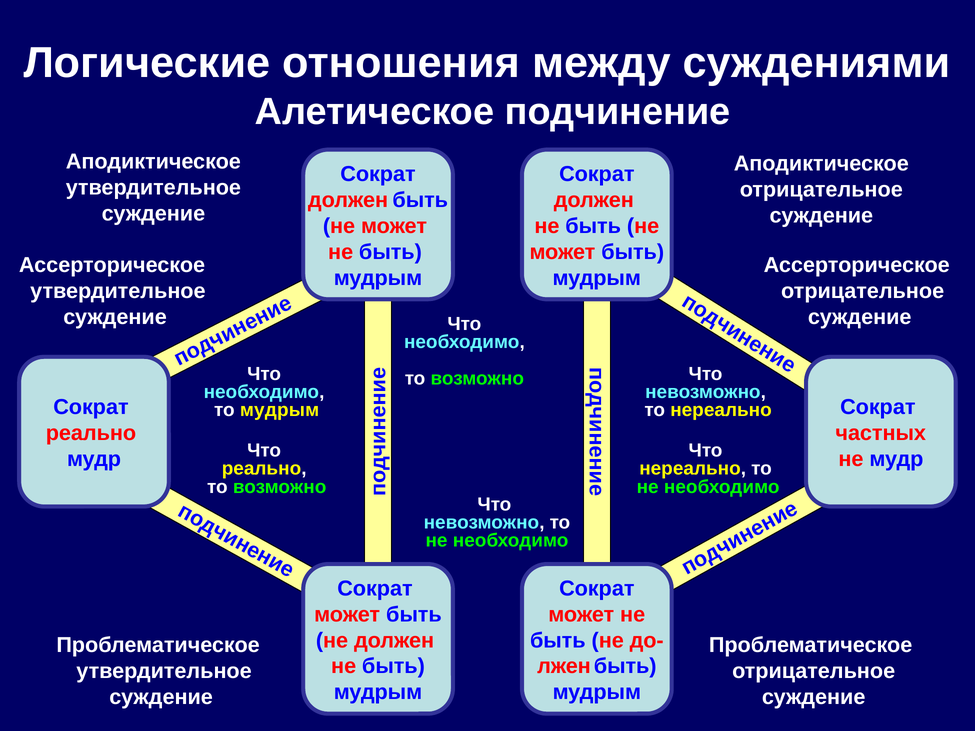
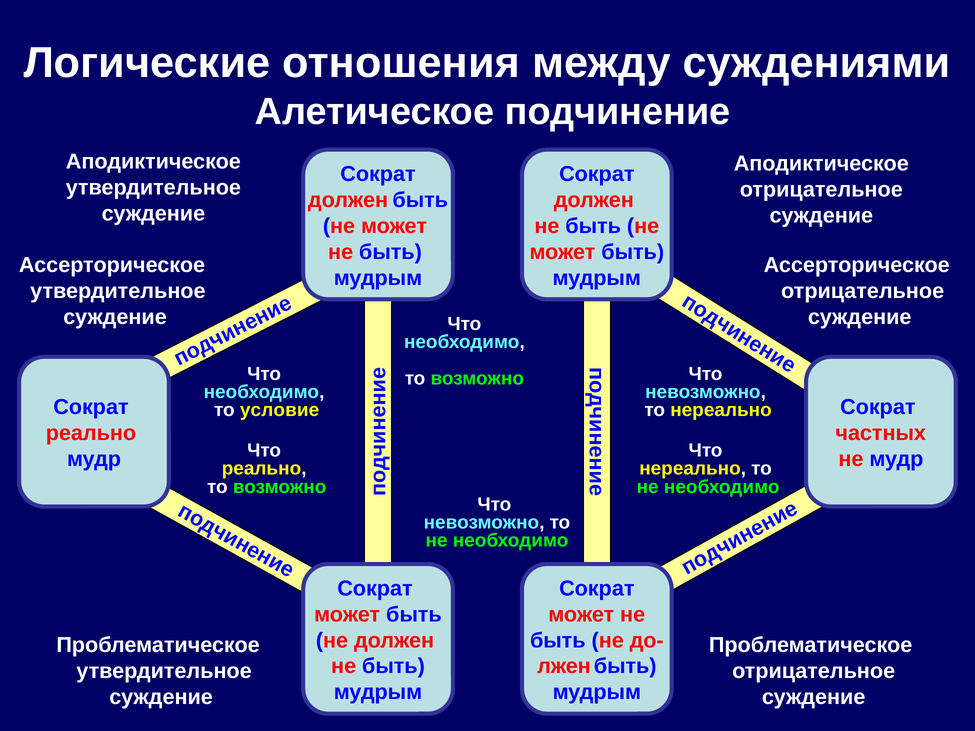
то мудрым: мудрым -> условие (280, 410)
